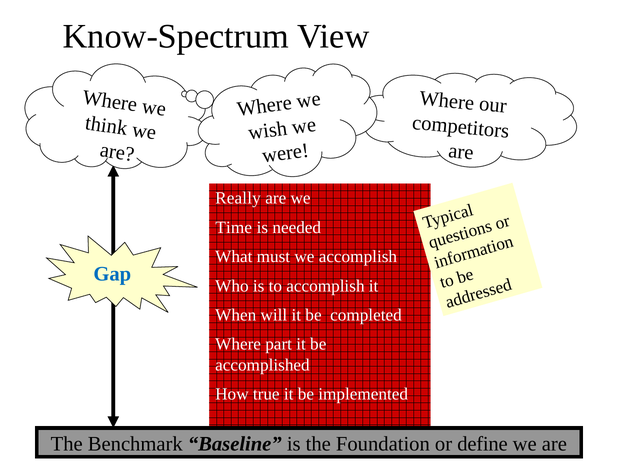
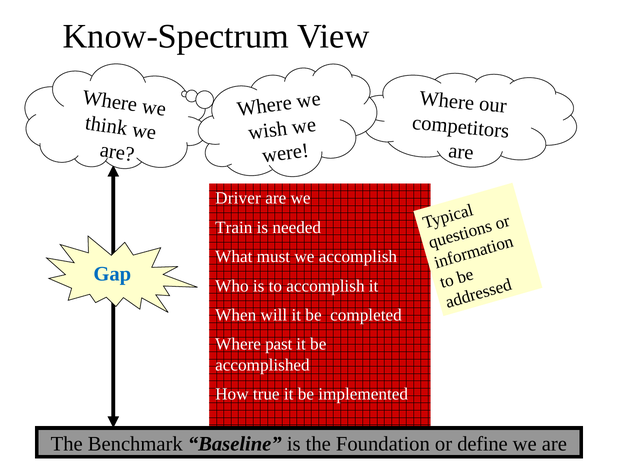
Really: Really -> Driver (238, 198)
Time: Time -> Train (234, 227)
part: part -> past (279, 344)
